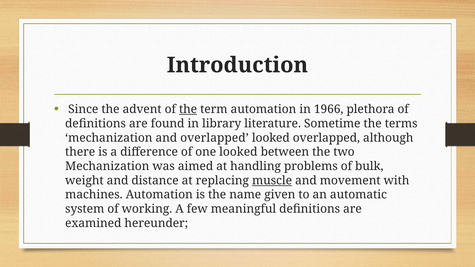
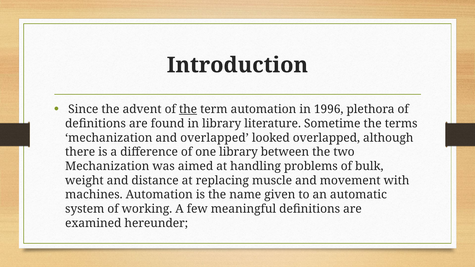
1966: 1966 -> 1996 (329, 109)
one looked: looked -> library (238, 152)
muscle underline: present -> none (272, 181)
